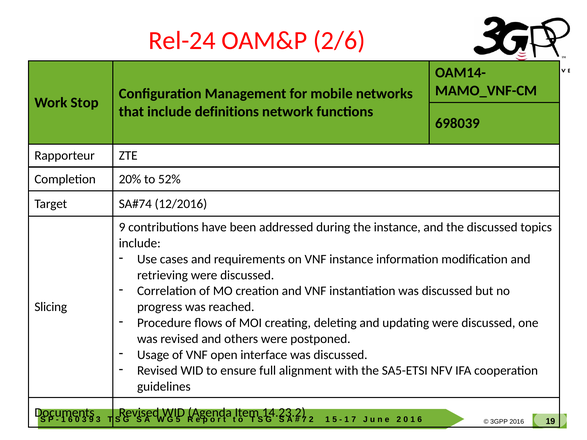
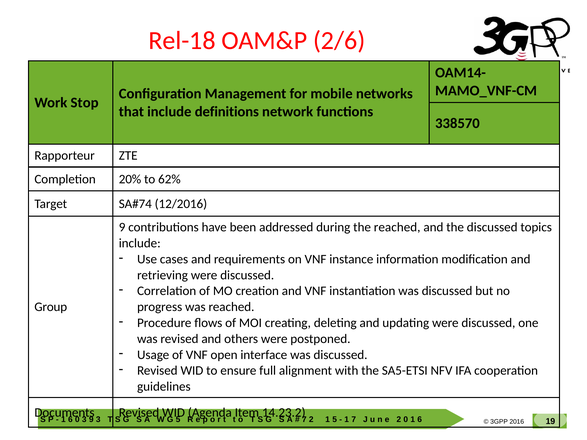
Rel-24: Rel-24 -> Rel-18 (182, 41)
698039: 698039 -> 338570 (457, 123)
52%: 52% -> 62% (169, 179)
the instance: instance -> reached (397, 227)
Slicing: Slicing -> Group (51, 307)
